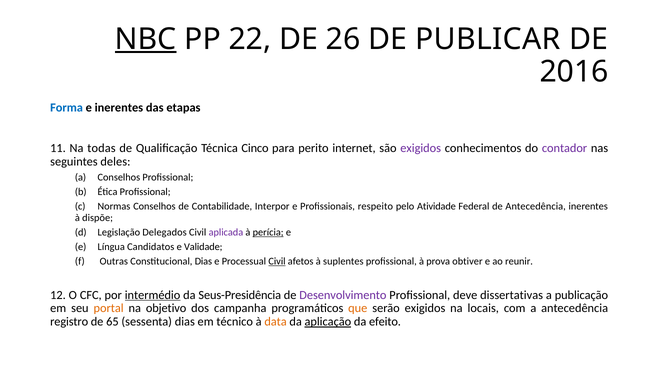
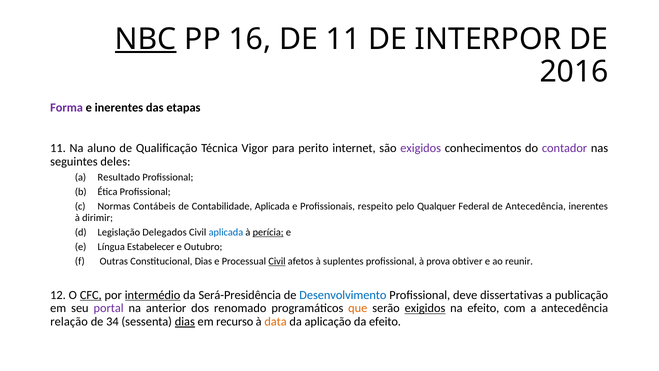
22: 22 -> 16 (250, 39)
DE 26: 26 -> 11 (343, 39)
PUBLICAR: PUBLICAR -> INTERPOR (488, 39)
Forma colour: blue -> purple (67, 108)
todas: todas -> aluno (102, 148)
Cinco: Cinco -> Vigor (255, 148)
a Conselhos: Conselhos -> Resultado (119, 177)
Normas Conselhos: Conselhos -> Contábeis (154, 206)
Contabilidade Interpor: Interpor -> Aplicada (272, 206)
Atividade: Atividade -> Qualquer (436, 206)
dispõe: dispõe -> dirimir (98, 217)
aplicada colour: purple -> blue (226, 232)
Candidatos: Candidatos -> Estabelecer (151, 247)
Validade: Validade -> Outubro (203, 247)
CFC underline: none -> present (91, 295)
Seus-Presidência: Seus-Presidência -> Será-Presidência (240, 295)
Desenvolvimento colour: purple -> blue (343, 295)
portal colour: orange -> purple (109, 308)
objetivo: objetivo -> anterior (166, 308)
campanha: campanha -> renomado (240, 308)
exigidos underline: none -> present (425, 308)
na locais: locais -> efeito (483, 308)
registro: registro -> relação (69, 321)
65: 65 -> 34 (112, 321)
dias underline: none -> present (185, 321)
técnico: técnico -> recurso (235, 321)
aplicação underline: present -> none (328, 321)
